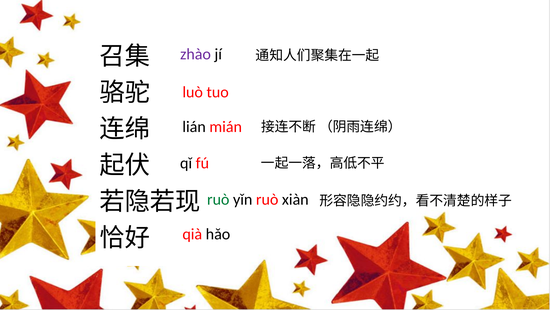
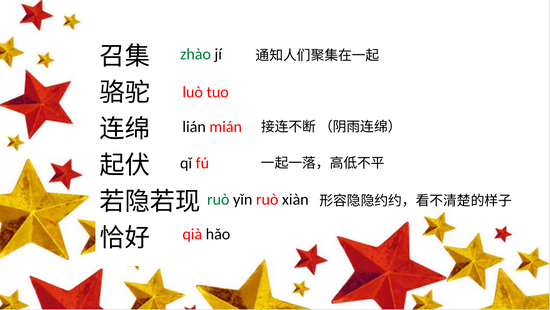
zhào colour: purple -> green (196, 54)
